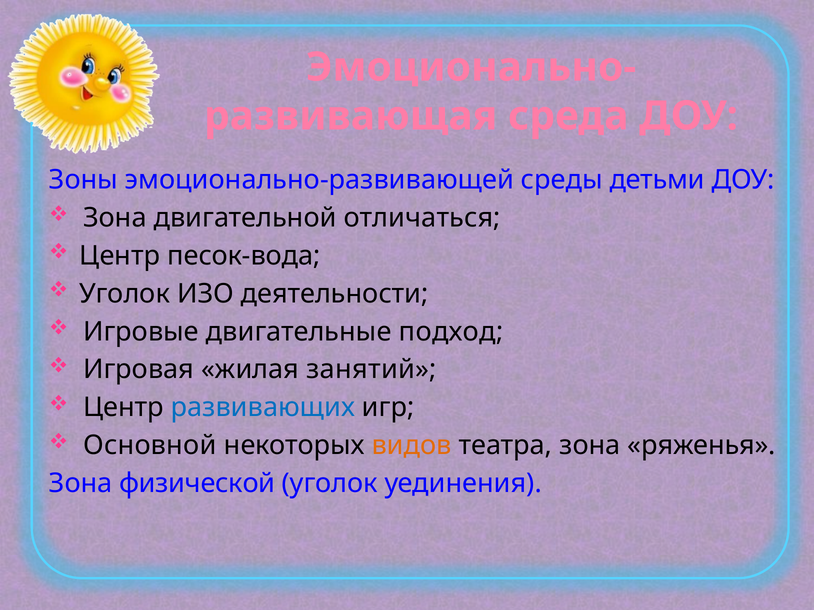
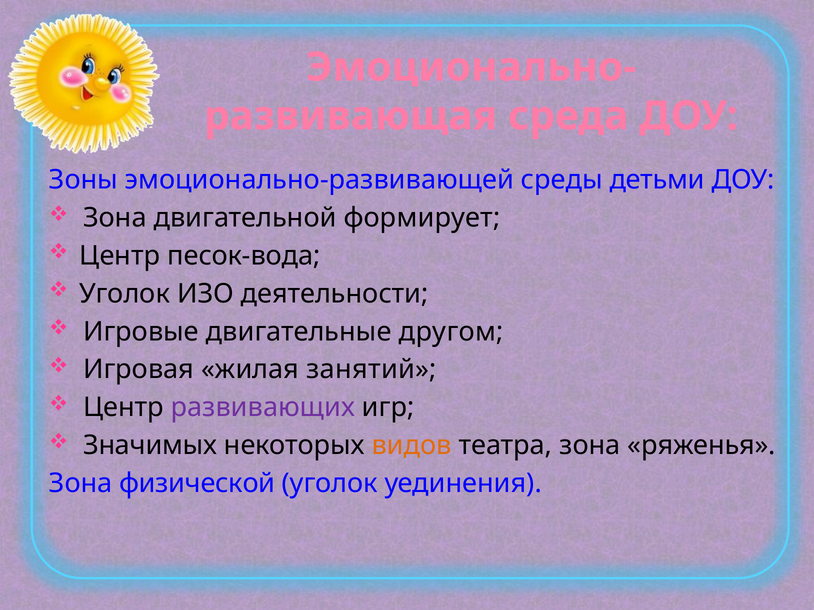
отличаться: отличаться -> формирует (422, 218)
подход: подход -> другом (451, 332)
развивающих colour: blue -> purple (263, 408)
Основной: Основной -> Значимых (150, 446)
